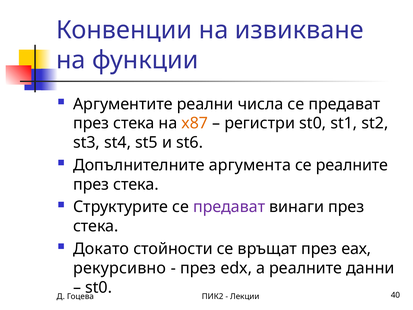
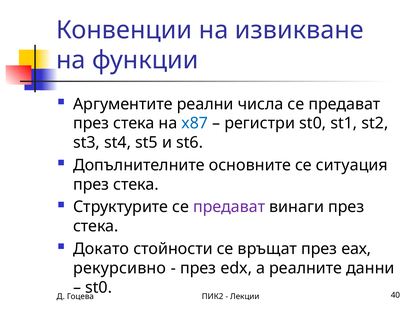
х87 colour: orange -> blue (195, 123)
аргумента: аргумента -> основните (250, 165)
се реaлните: реaлните -> ситуация (352, 165)
